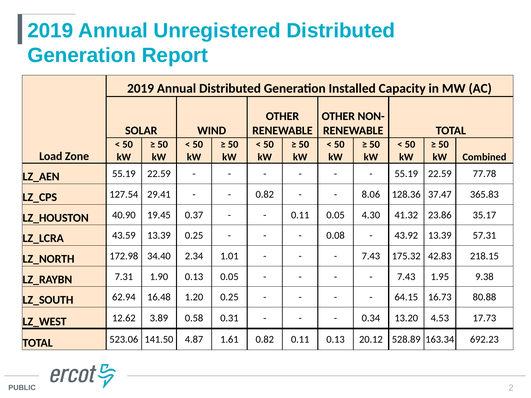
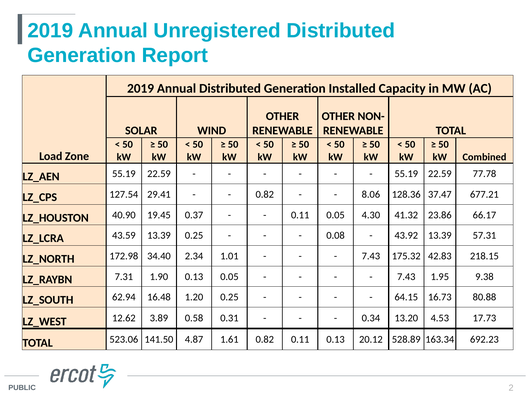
365.83: 365.83 -> 677.21 (484, 195)
35.17: 35.17 -> 66.17 (484, 215)
